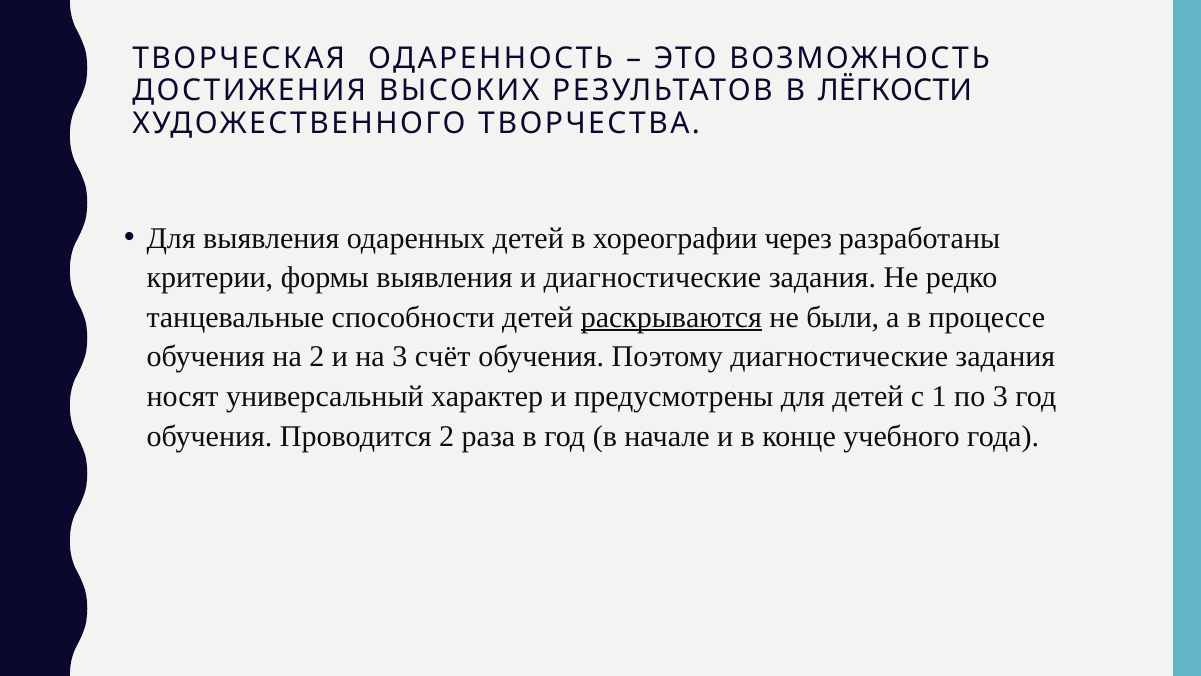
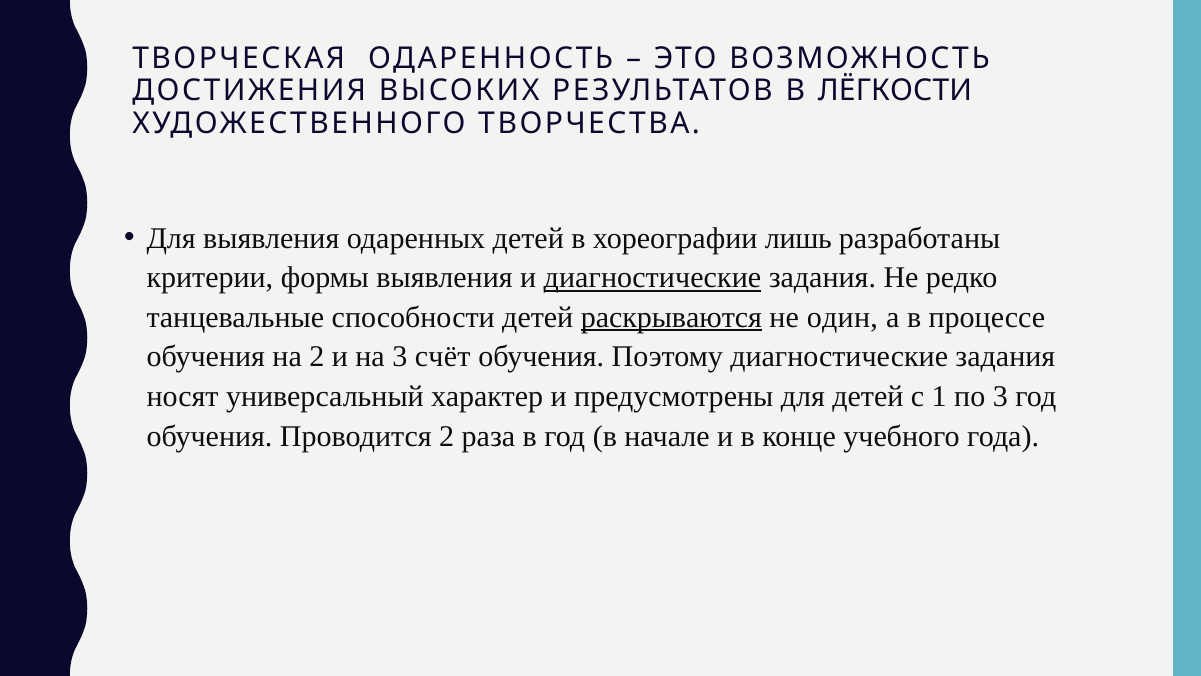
через: через -> лишь (798, 238)
диагностические underline: none -> present (652, 278)
были: были -> один (842, 317)
